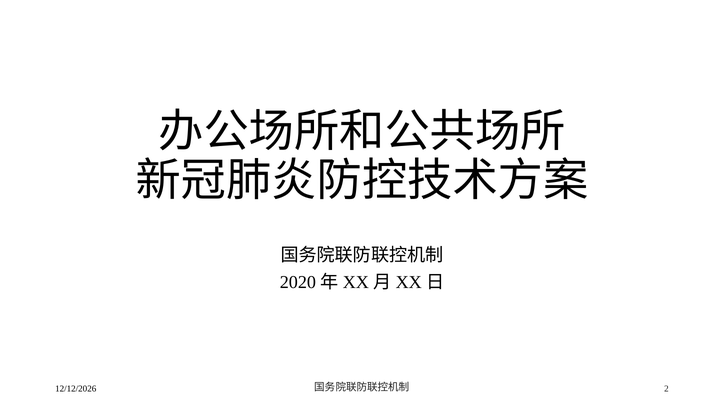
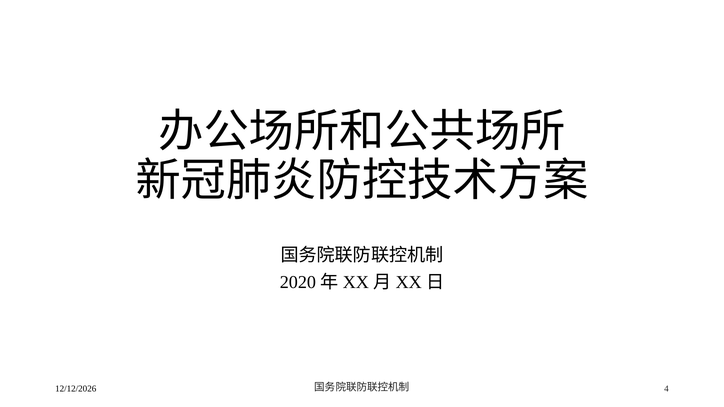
2: 2 -> 4 (667, 389)
